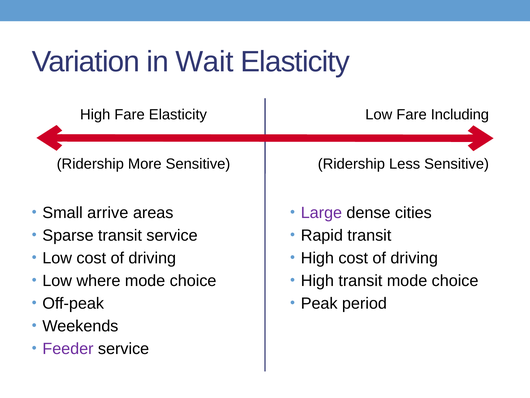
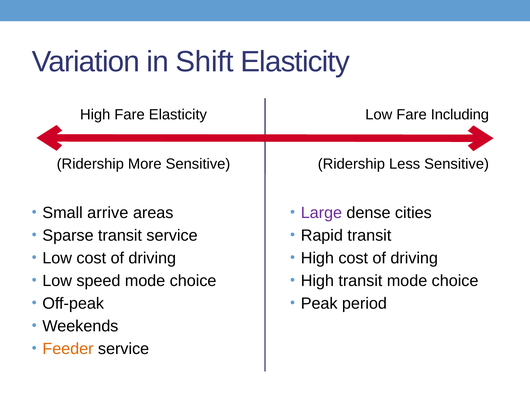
Wait: Wait -> Shift (205, 62)
where: where -> speed (98, 280)
Feeder colour: purple -> orange (68, 348)
